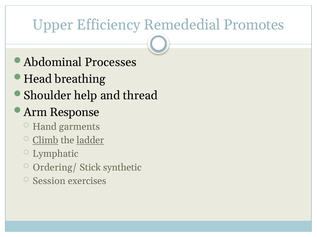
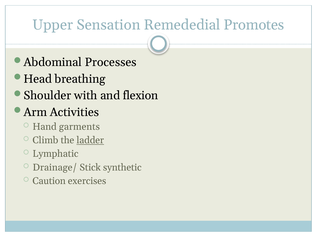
Efficiency: Efficiency -> Sensation (108, 25)
help: help -> with (86, 96)
thread: thread -> flexion (140, 96)
Response: Response -> Activities (74, 112)
Climb underline: present -> none (45, 141)
Ordering/: Ordering/ -> Drainage/ (55, 168)
Session: Session -> Caution (49, 181)
